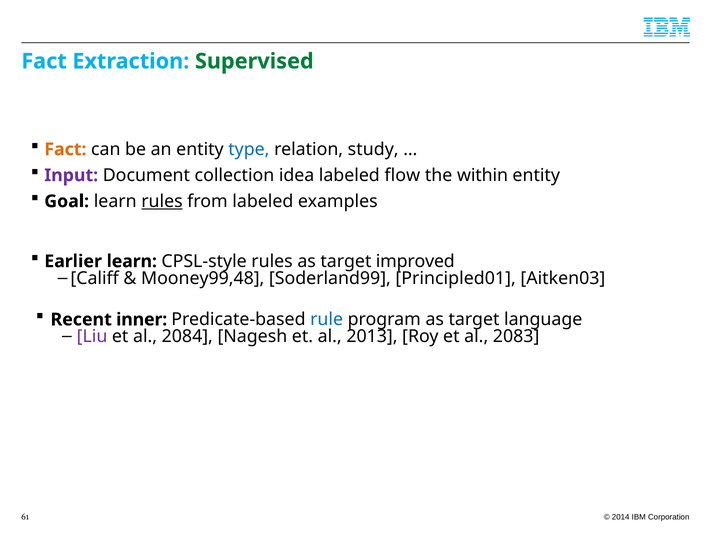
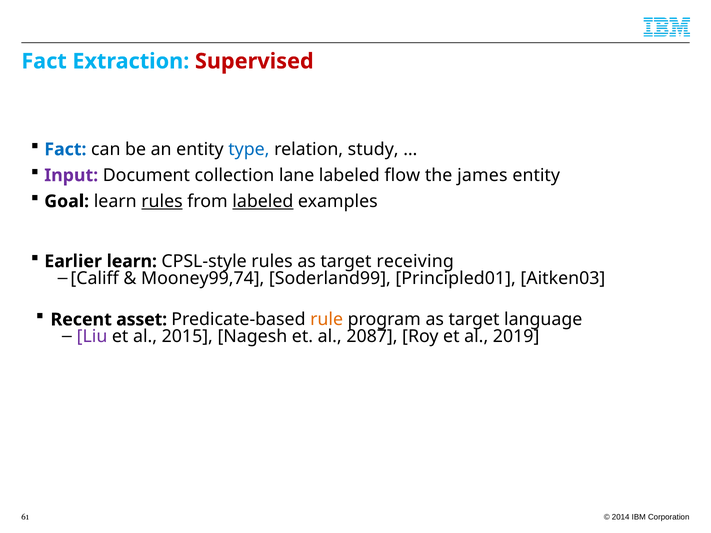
Supervised colour: green -> red (254, 61)
Fact colour: orange -> blue (65, 149)
idea: idea -> lane (297, 175)
within: within -> james (482, 175)
labeled underline: none -> present (263, 201)
improved: improved -> receiving (415, 261)
Mooney99,48: Mooney99,48 -> Mooney99,74 (203, 279)
inner: inner -> asset (142, 320)
rule colour: blue -> orange (327, 320)
2084: 2084 -> 2015 (187, 337)
2013: 2013 -> 2087 (372, 337)
2083: 2083 -> 2019 (516, 337)
